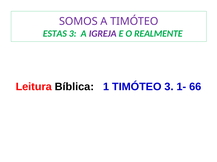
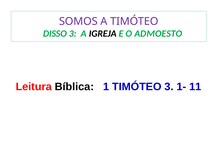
ESTAS: ESTAS -> DISSO (55, 34)
IGREJA colour: purple -> black (103, 34)
REALMENTE: REALMENTE -> ADMOESTO (158, 34)
66: 66 -> 11 (195, 87)
